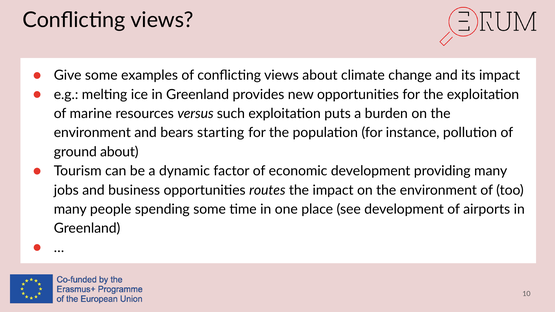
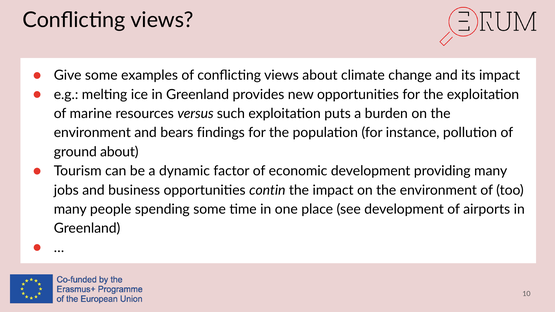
starting: starting -> findings (221, 133)
routes: routes -> contin (267, 190)
